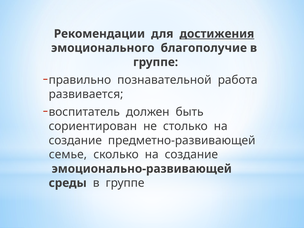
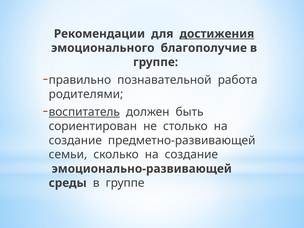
развивается: развивается -> родителями (86, 94)
воспитатель underline: none -> present (84, 112)
семье: семье -> семьи (68, 155)
